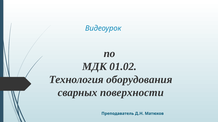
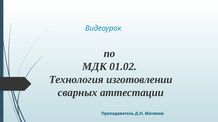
оборудования: оборудования -> изготовлении (139, 80)
поверхности: поверхности -> аттестации (132, 93)
